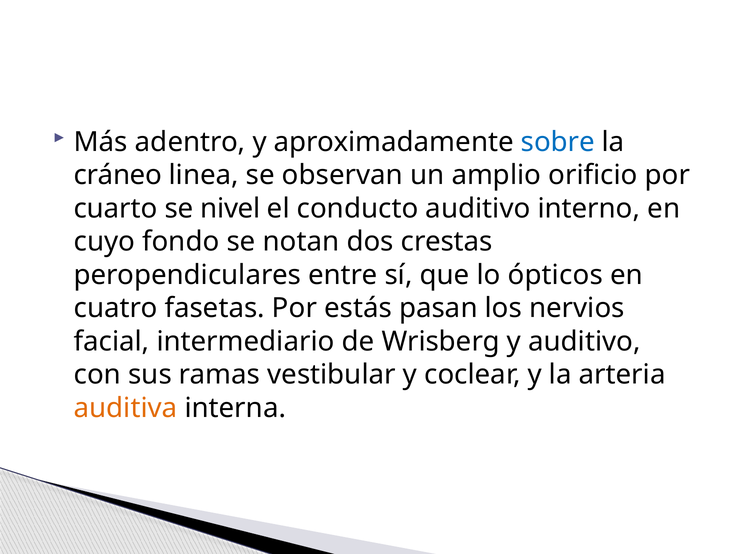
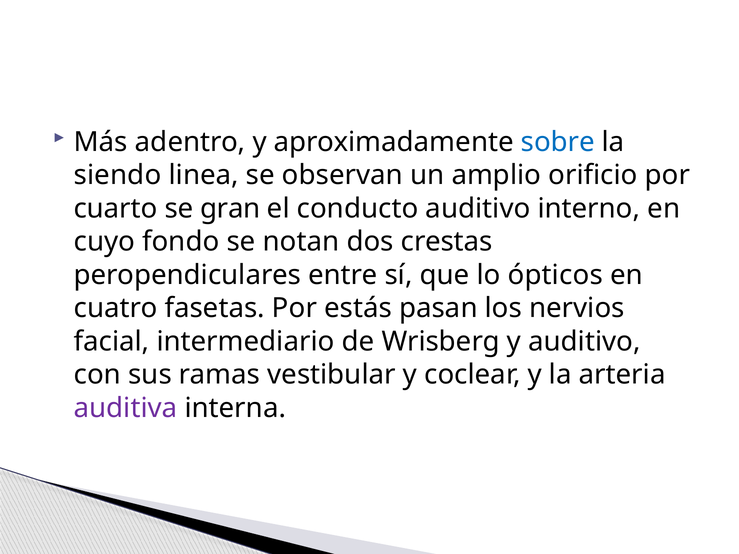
cráneo: cráneo -> siendo (118, 175)
nivel: nivel -> gran (230, 209)
auditiva colour: orange -> purple (126, 408)
